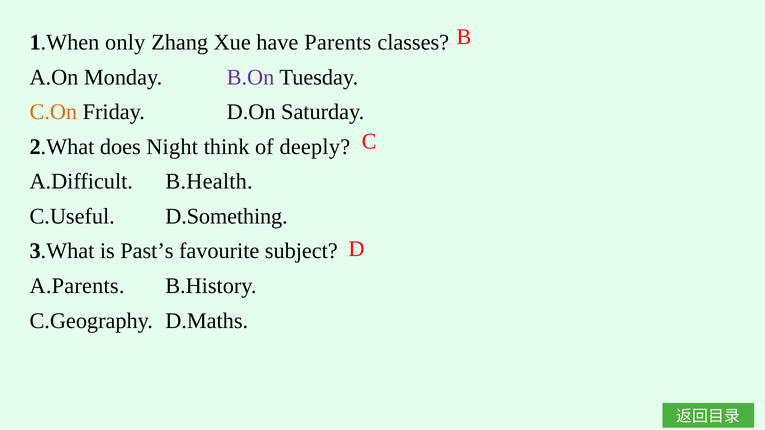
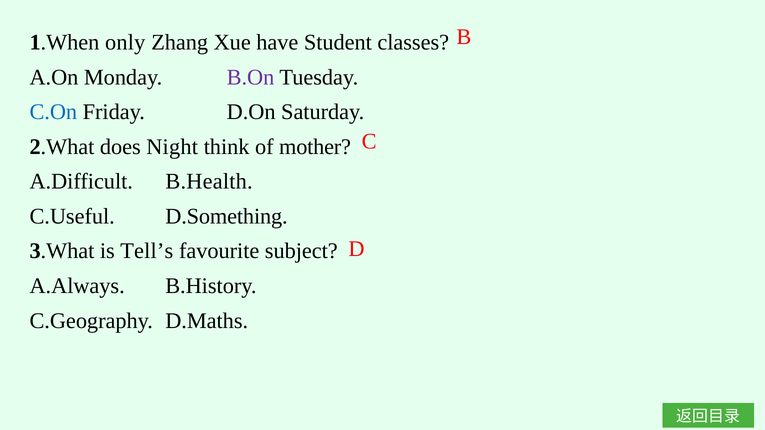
Parents: Parents -> Student (338, 42)
C.On colour: orange -> blue (53, 112)
deeply: deeply -> mother (315, 147)
Past’s: Past’s -> Tell’s (147, 251)
A.Parents: A.Parents -> A.Always (77, 286)
